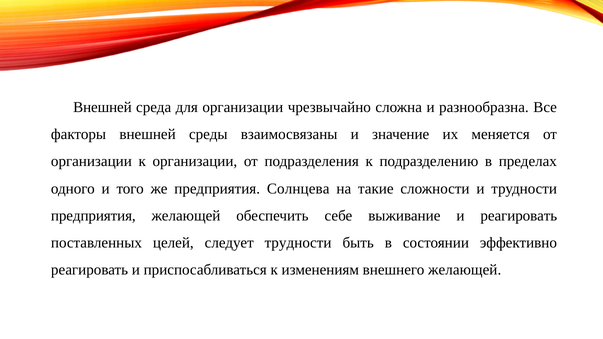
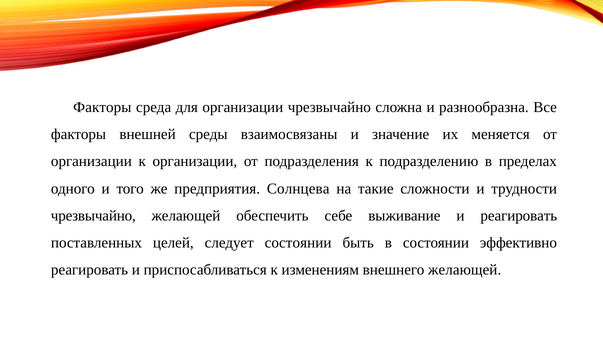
Внешней: Внешней -> Факторы (102, 107)
предприятия: предприятия -> чрезвычайно (93, 216)
следует трудности: трудности -> состоянии (298, 243)
